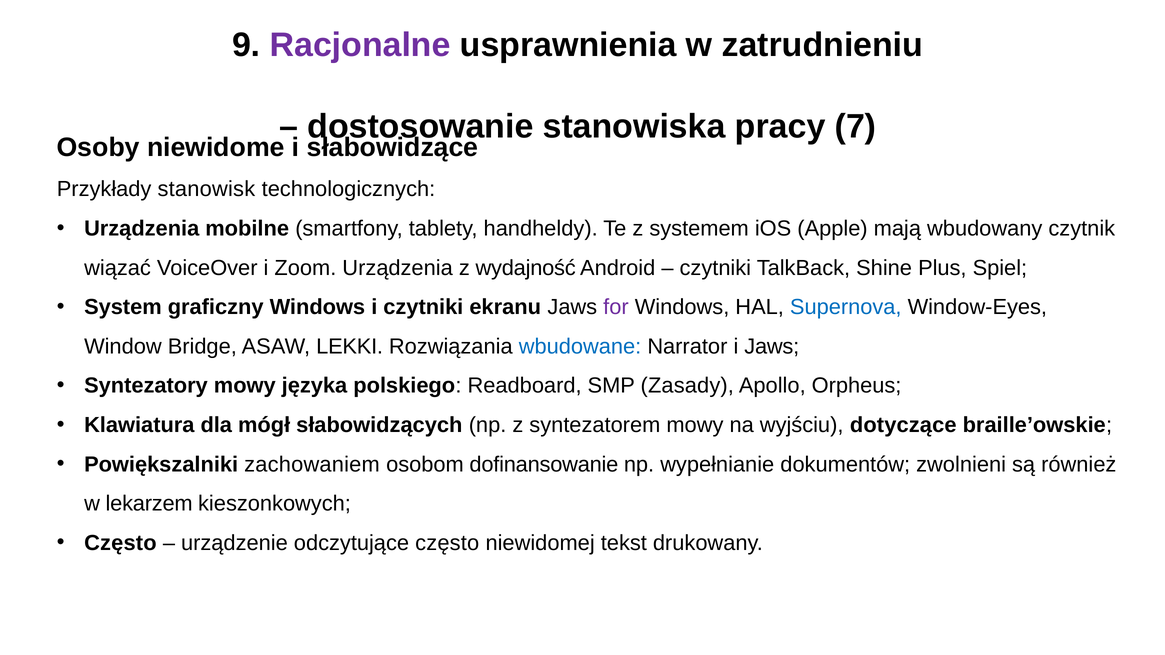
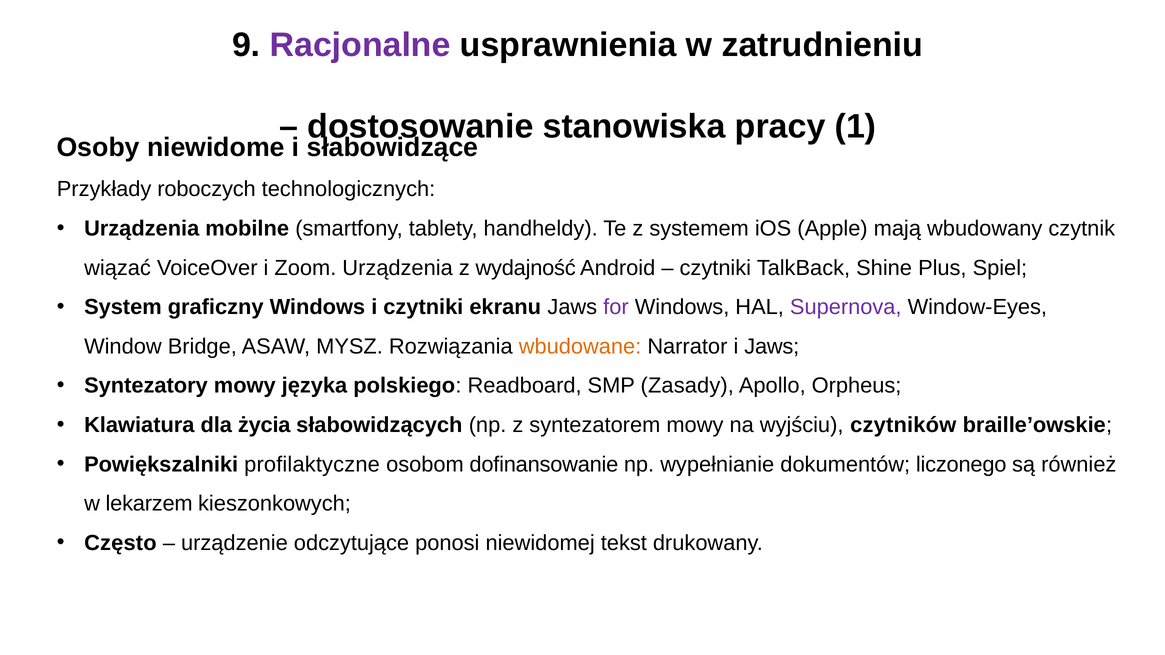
7: 7 -> 1 (856, 127)
stanowisk: stanowisk -> roboczych (207, 189)
Supernova colour: blue -> purple (846, 307)
LEKKI: LEKKI -> MYSZ (350, 347)
wbudowane colour: blue -> orange (580, 347)
mógł: mógł -> życia (264, 425)
dotyczące: dotyczące -> czytników (903, 425)
zachowaniem: zachowaniem -> profilaktyczne (312, 465)
zwolnieni: zwolnieni -> liczonego (961, 465)
odczytujące często: często -> ponosi (447, 543)
